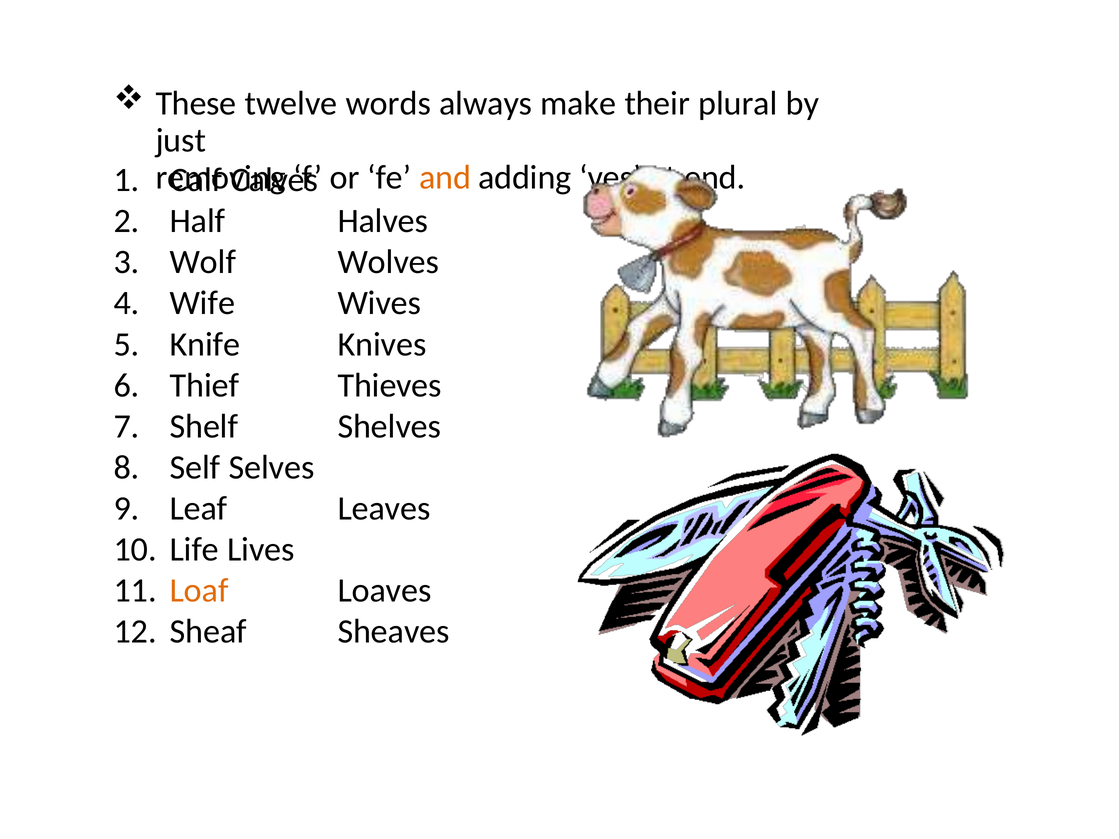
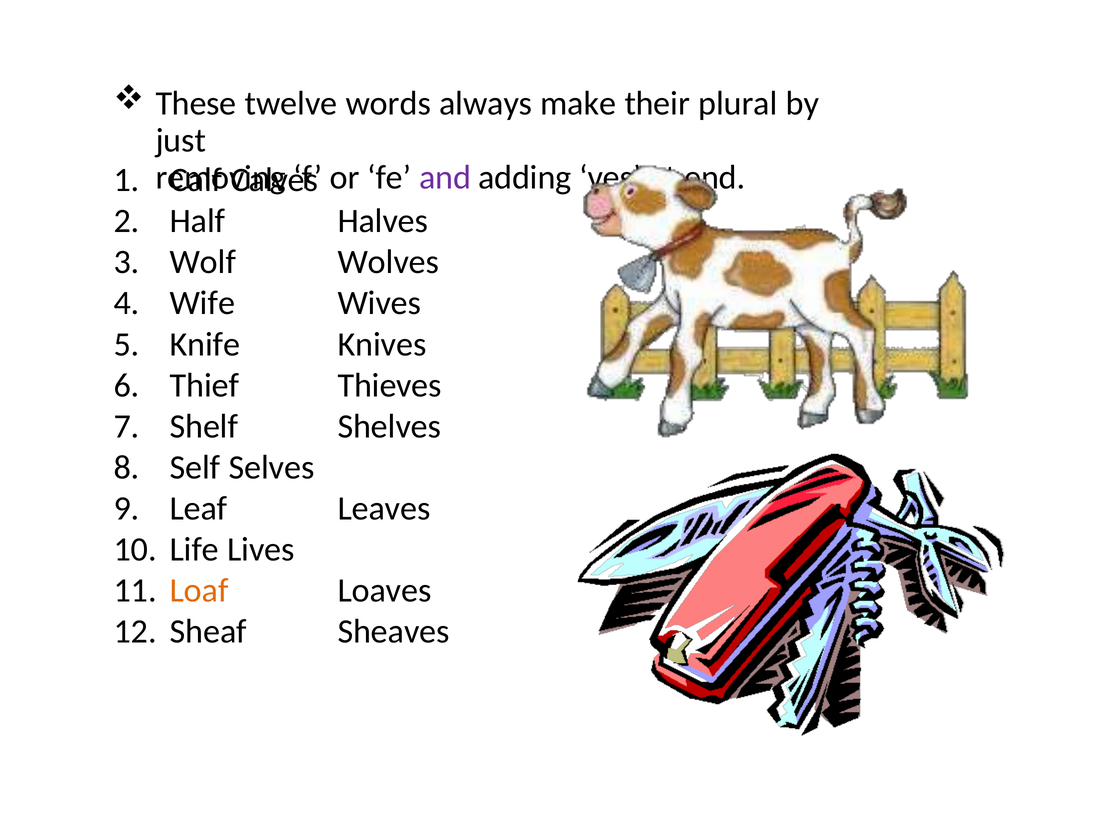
and colour: orange -> purple (445, 178)
